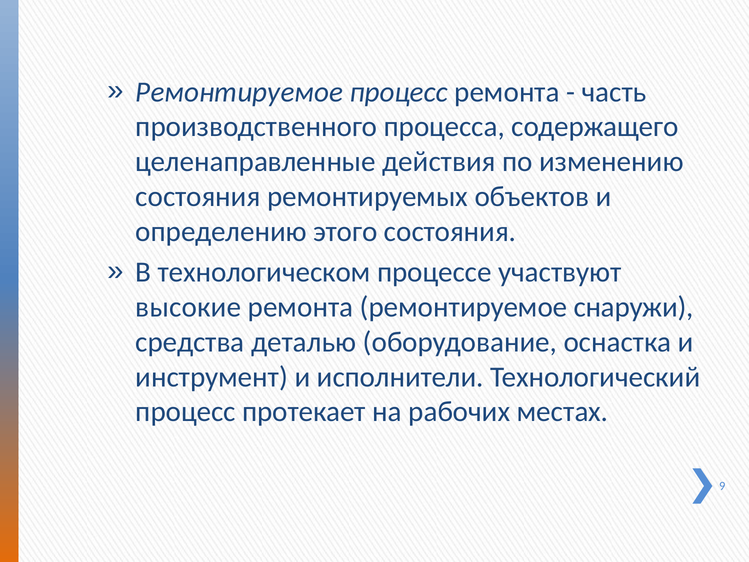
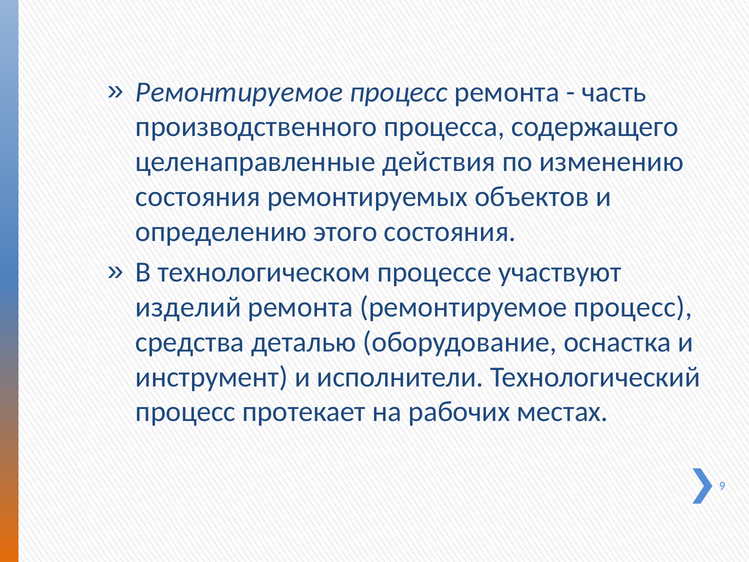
высокие: высокие -> изделий (188, 307)
ремонта ремонтируемое снаружи: снаружи -> процесс (633, 307)
